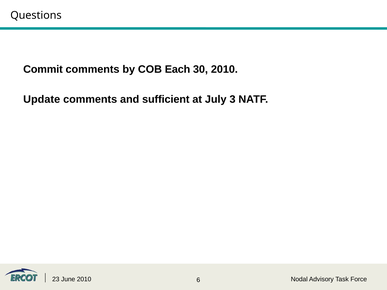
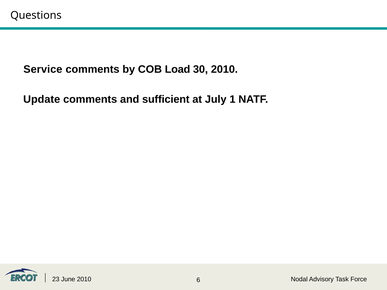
Commit: Commit -> Service (43, 69)
Each: Each -> Load (178, 69)
3: 3 -> 1 (233, 99)
